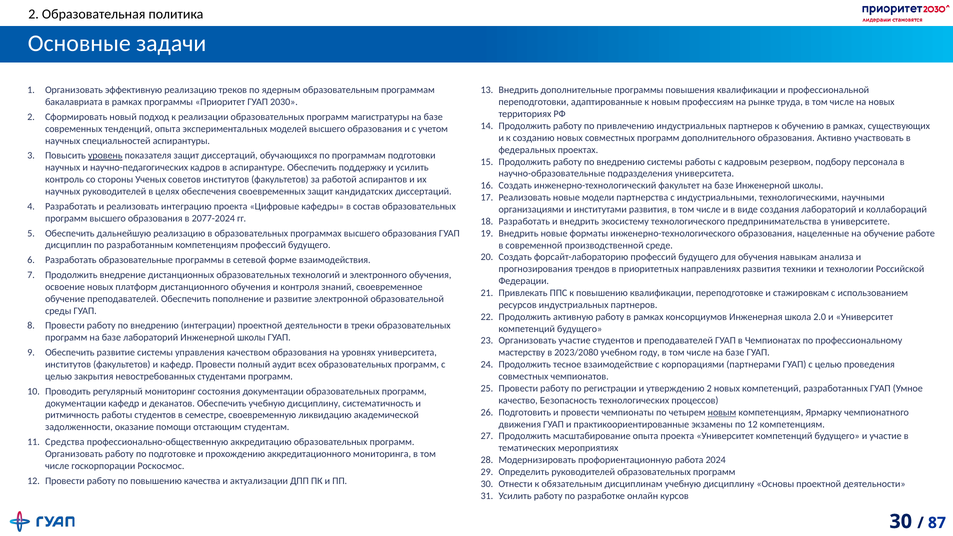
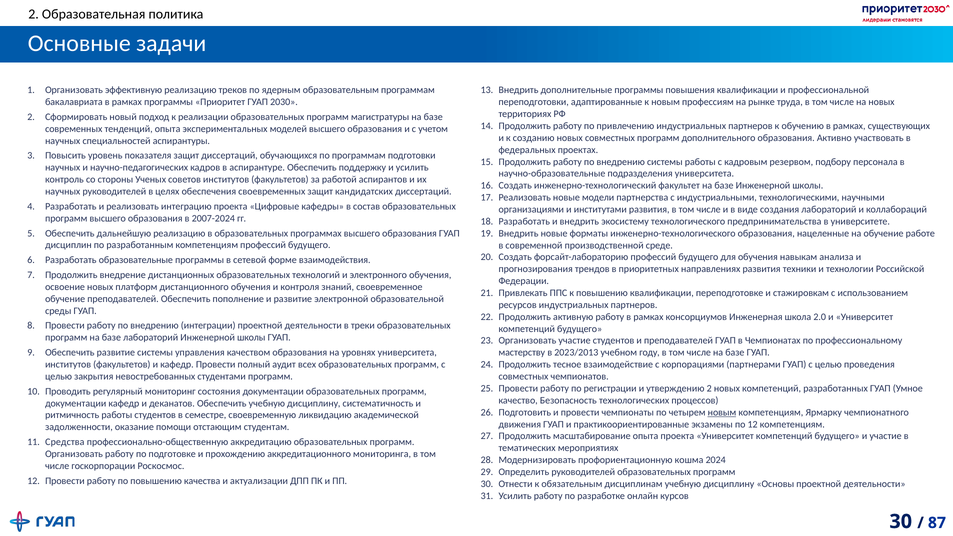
уровень underline: present -> none (105, 156)
2077-2024: 2077-2024 -> 2007-2024 (213, 218)
2023/2080: 2023/2080 -> 2023/2013 (576, 353)
работа: работа -> кошма (689, 460)
